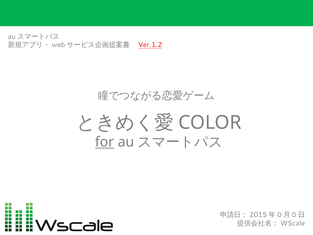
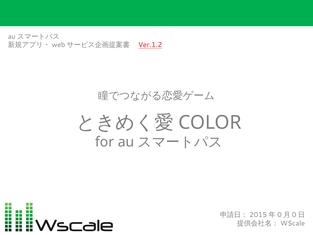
for underline: present -> none (105, 142)
